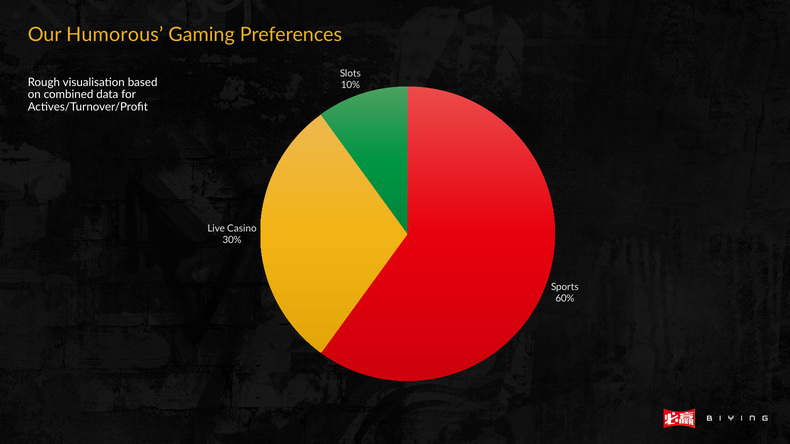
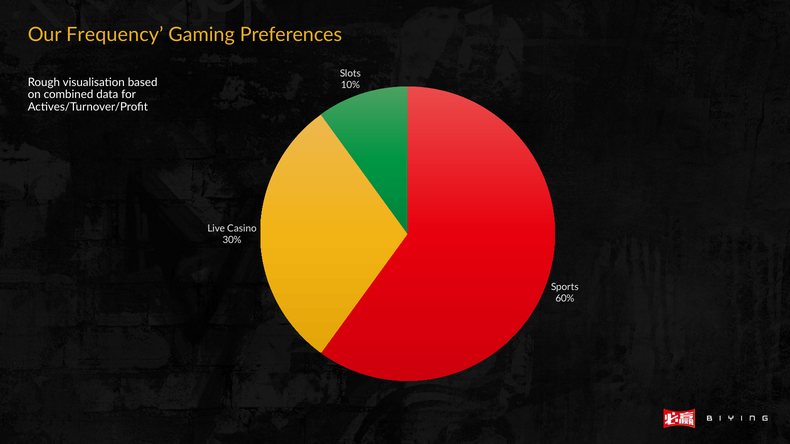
Humorous: Humorous -> Frequency (115, 35)
